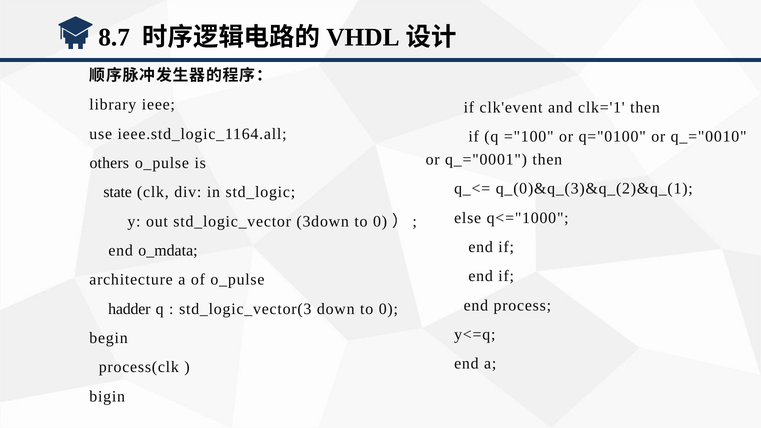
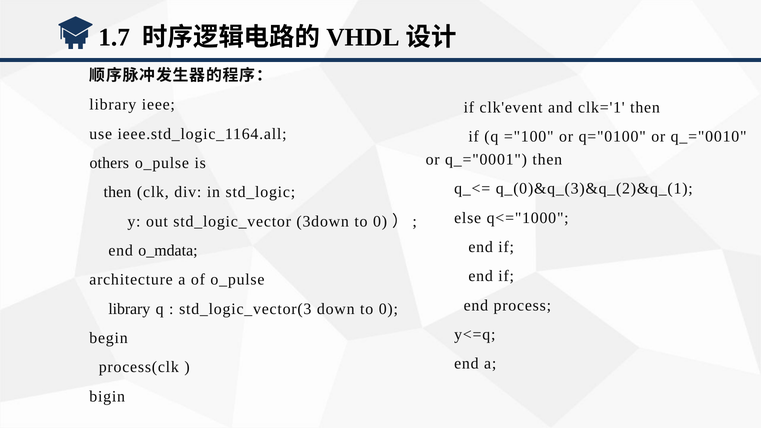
8.7: 8.7 -> 1.7 (114, 37)
state: state -> then (117, 192)
hadder: hadder -> library (129, 309)
